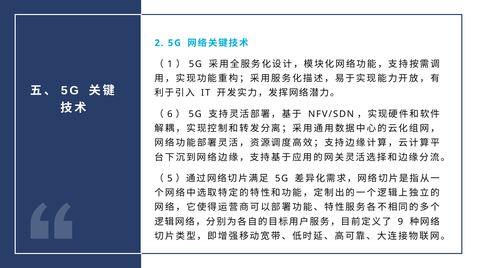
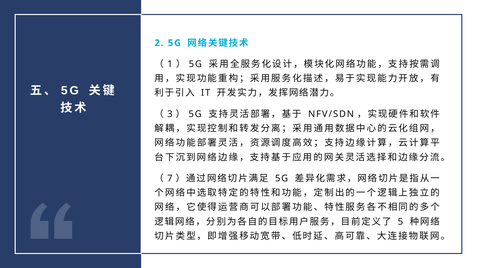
6: 6 -> 3 (170, 114)
5: 5 -> 7 (170, 179)
9: 9 -> 5 (400, 222)
